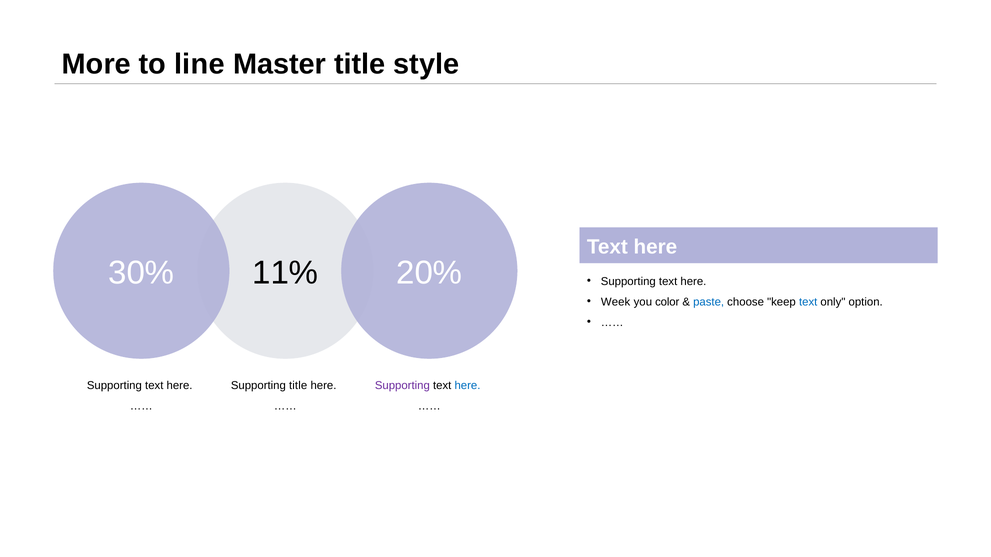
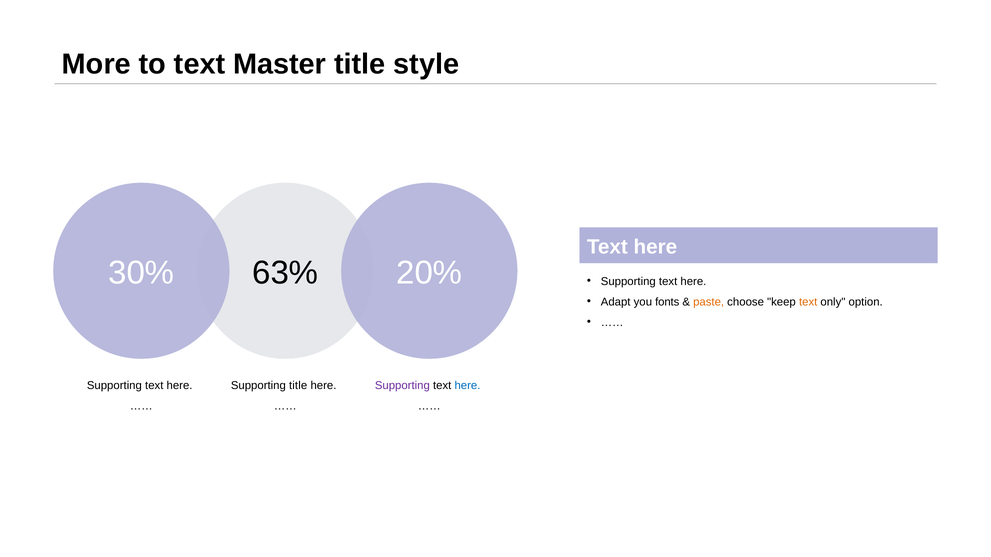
to line: line -> text (200, 64)
11%: 11% -> 63% (285, 273)
Week: Week -> Adapt (616, 302)
color: color -> fonts (667, 302)
paste colour: blue -> orange (709, 302)
text colour: blue -> orange (808, 302)
